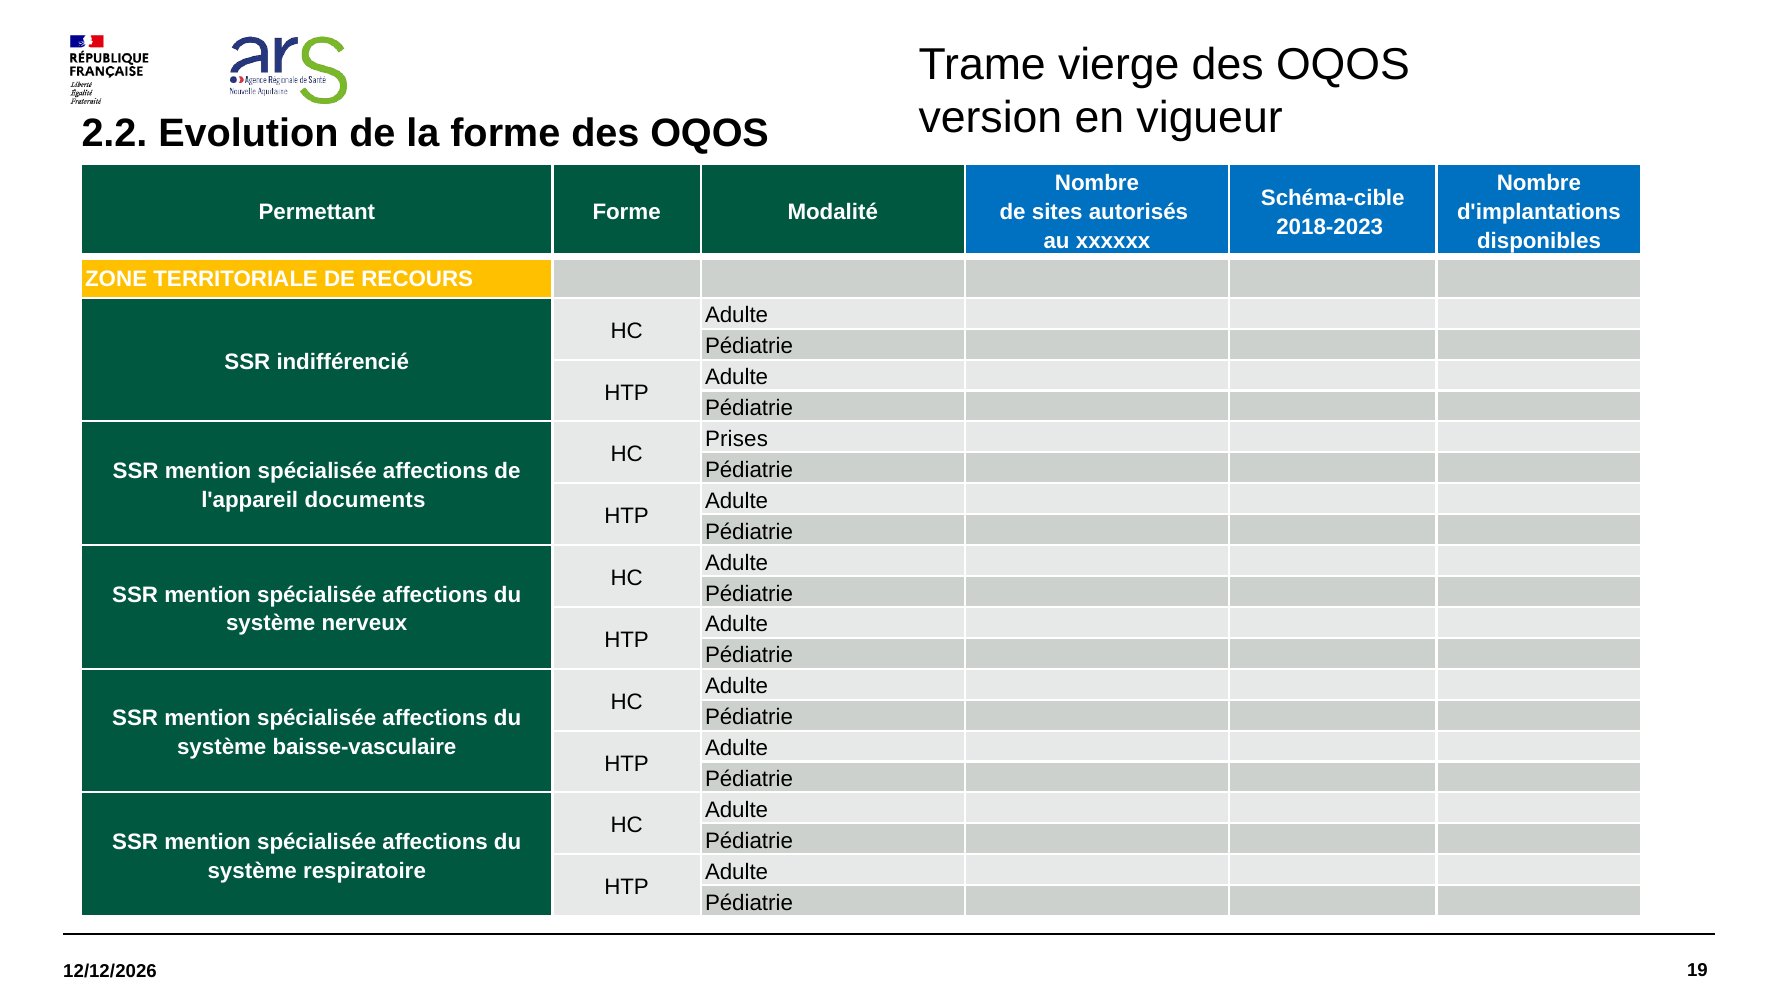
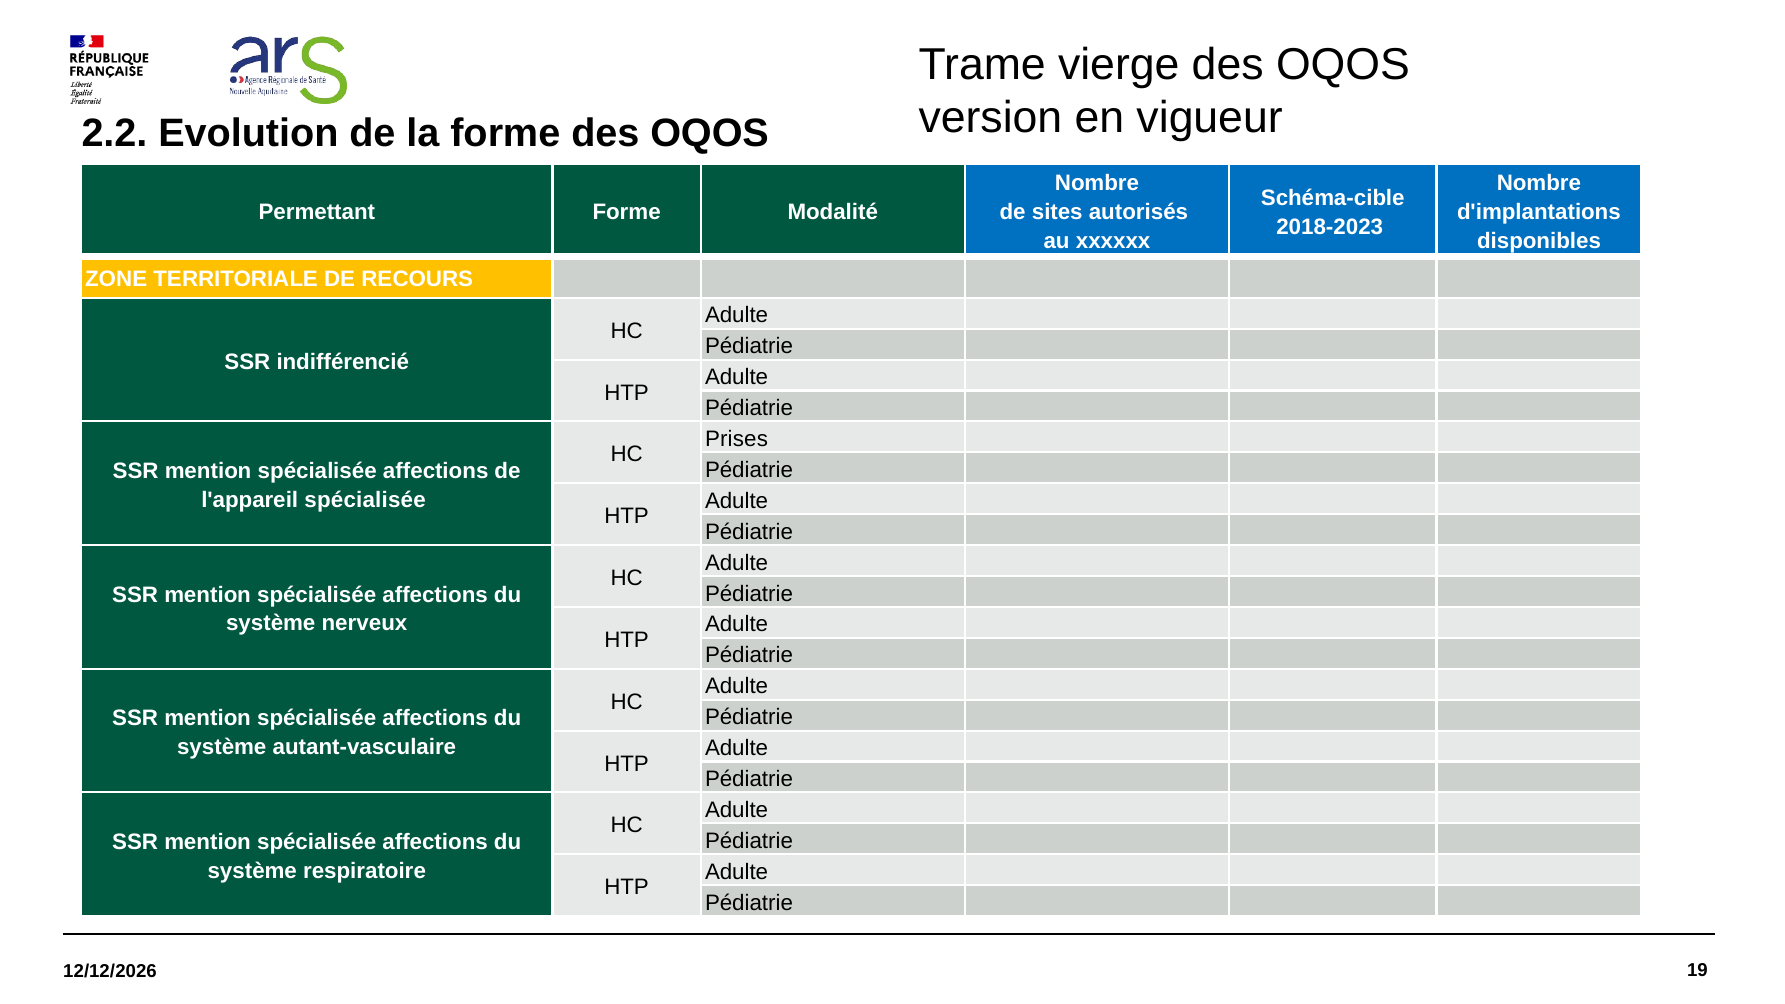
l'appareil documents: documents -> spécialisée (365, 500)
baisse-vasculaire: baisse-vasculaire -> autant-vasculaire (364, 747)
